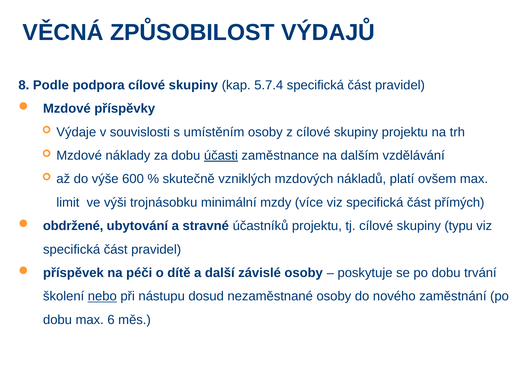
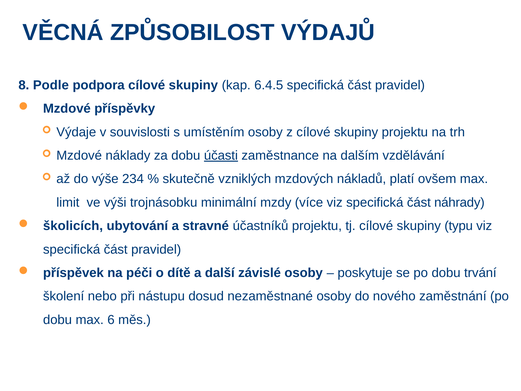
5.7.4: 5.7.4 -> 6.4.5 (269, 85)
600: 600 -> 234 (133, 179)
přímých: přímých -> náhrady (459, 202)
obdržené: obdržené -> školicích (73, 226)
nebo underline: present -> none (102, 296)
